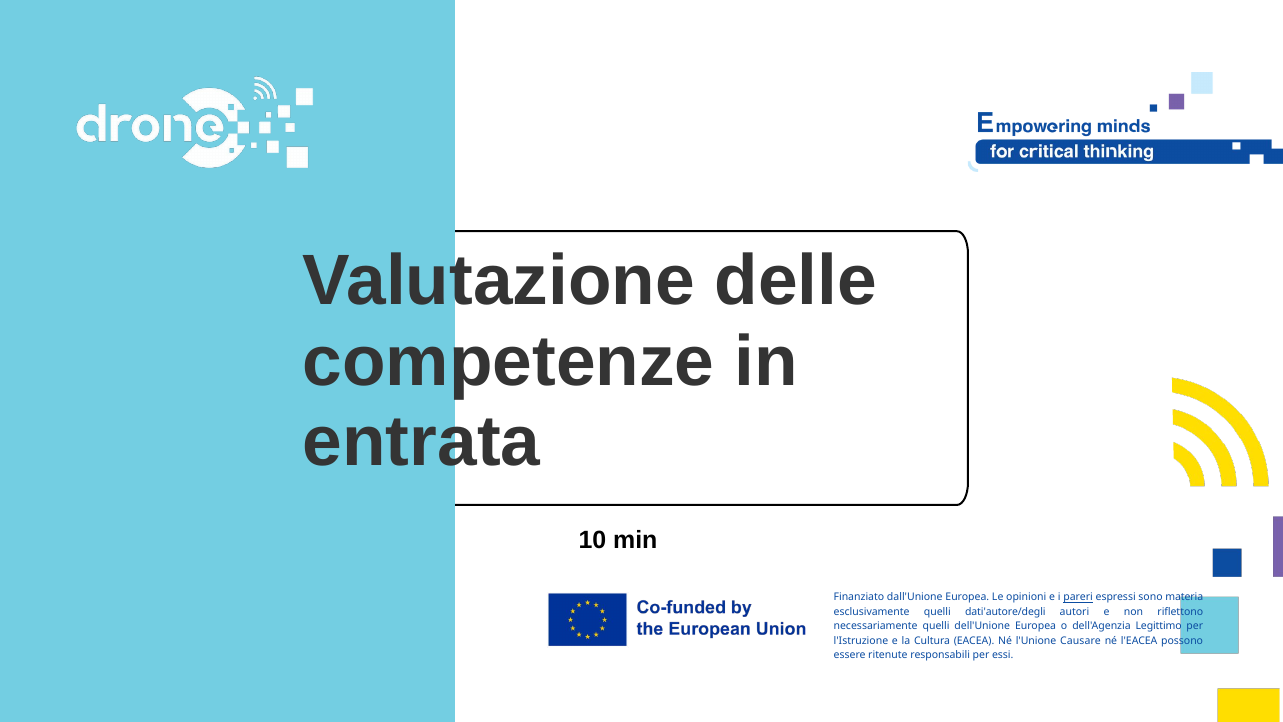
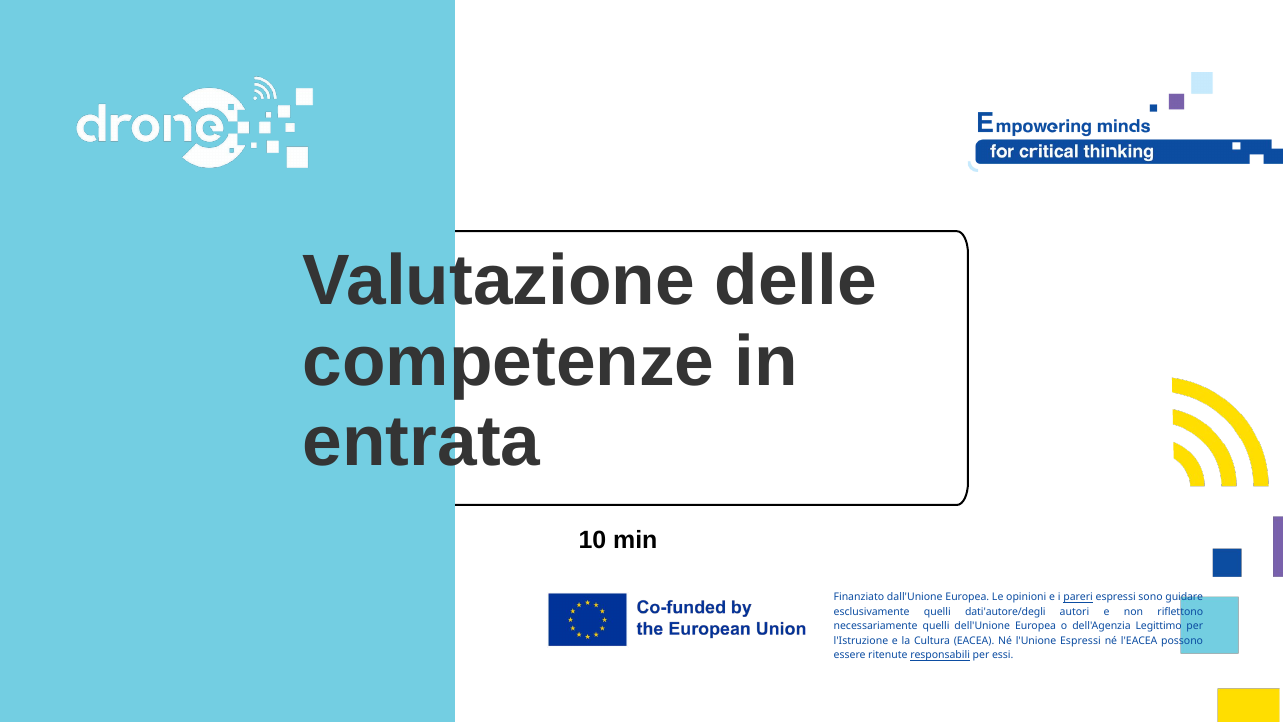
materia: materia -> guidare (1184, 597)
l'Unione Causare: Causare -> Espressi (1080, 641)
responsabili underline: none -> present (940, 655)
